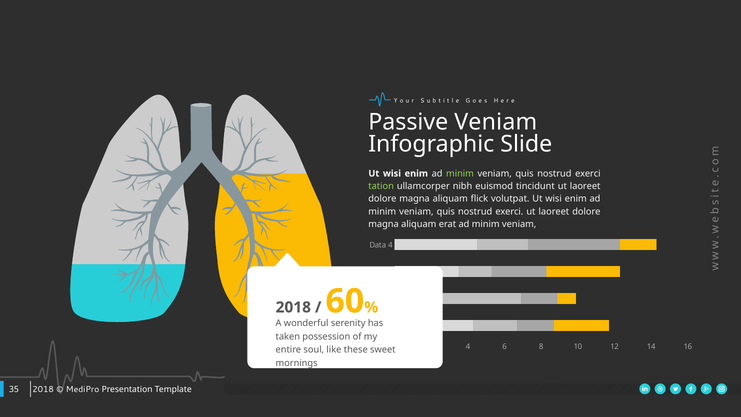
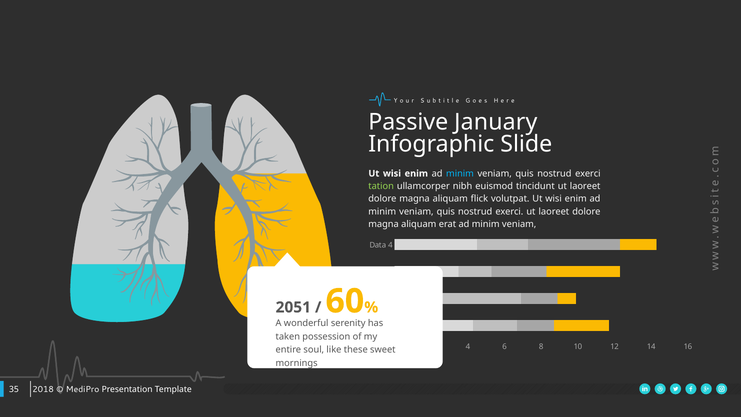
Passive Veniam: Veniam -> January (496, 122)
minim colour: light green -> light blue (460, 173)
2018: 2018 -> 2051 (293, 307)
